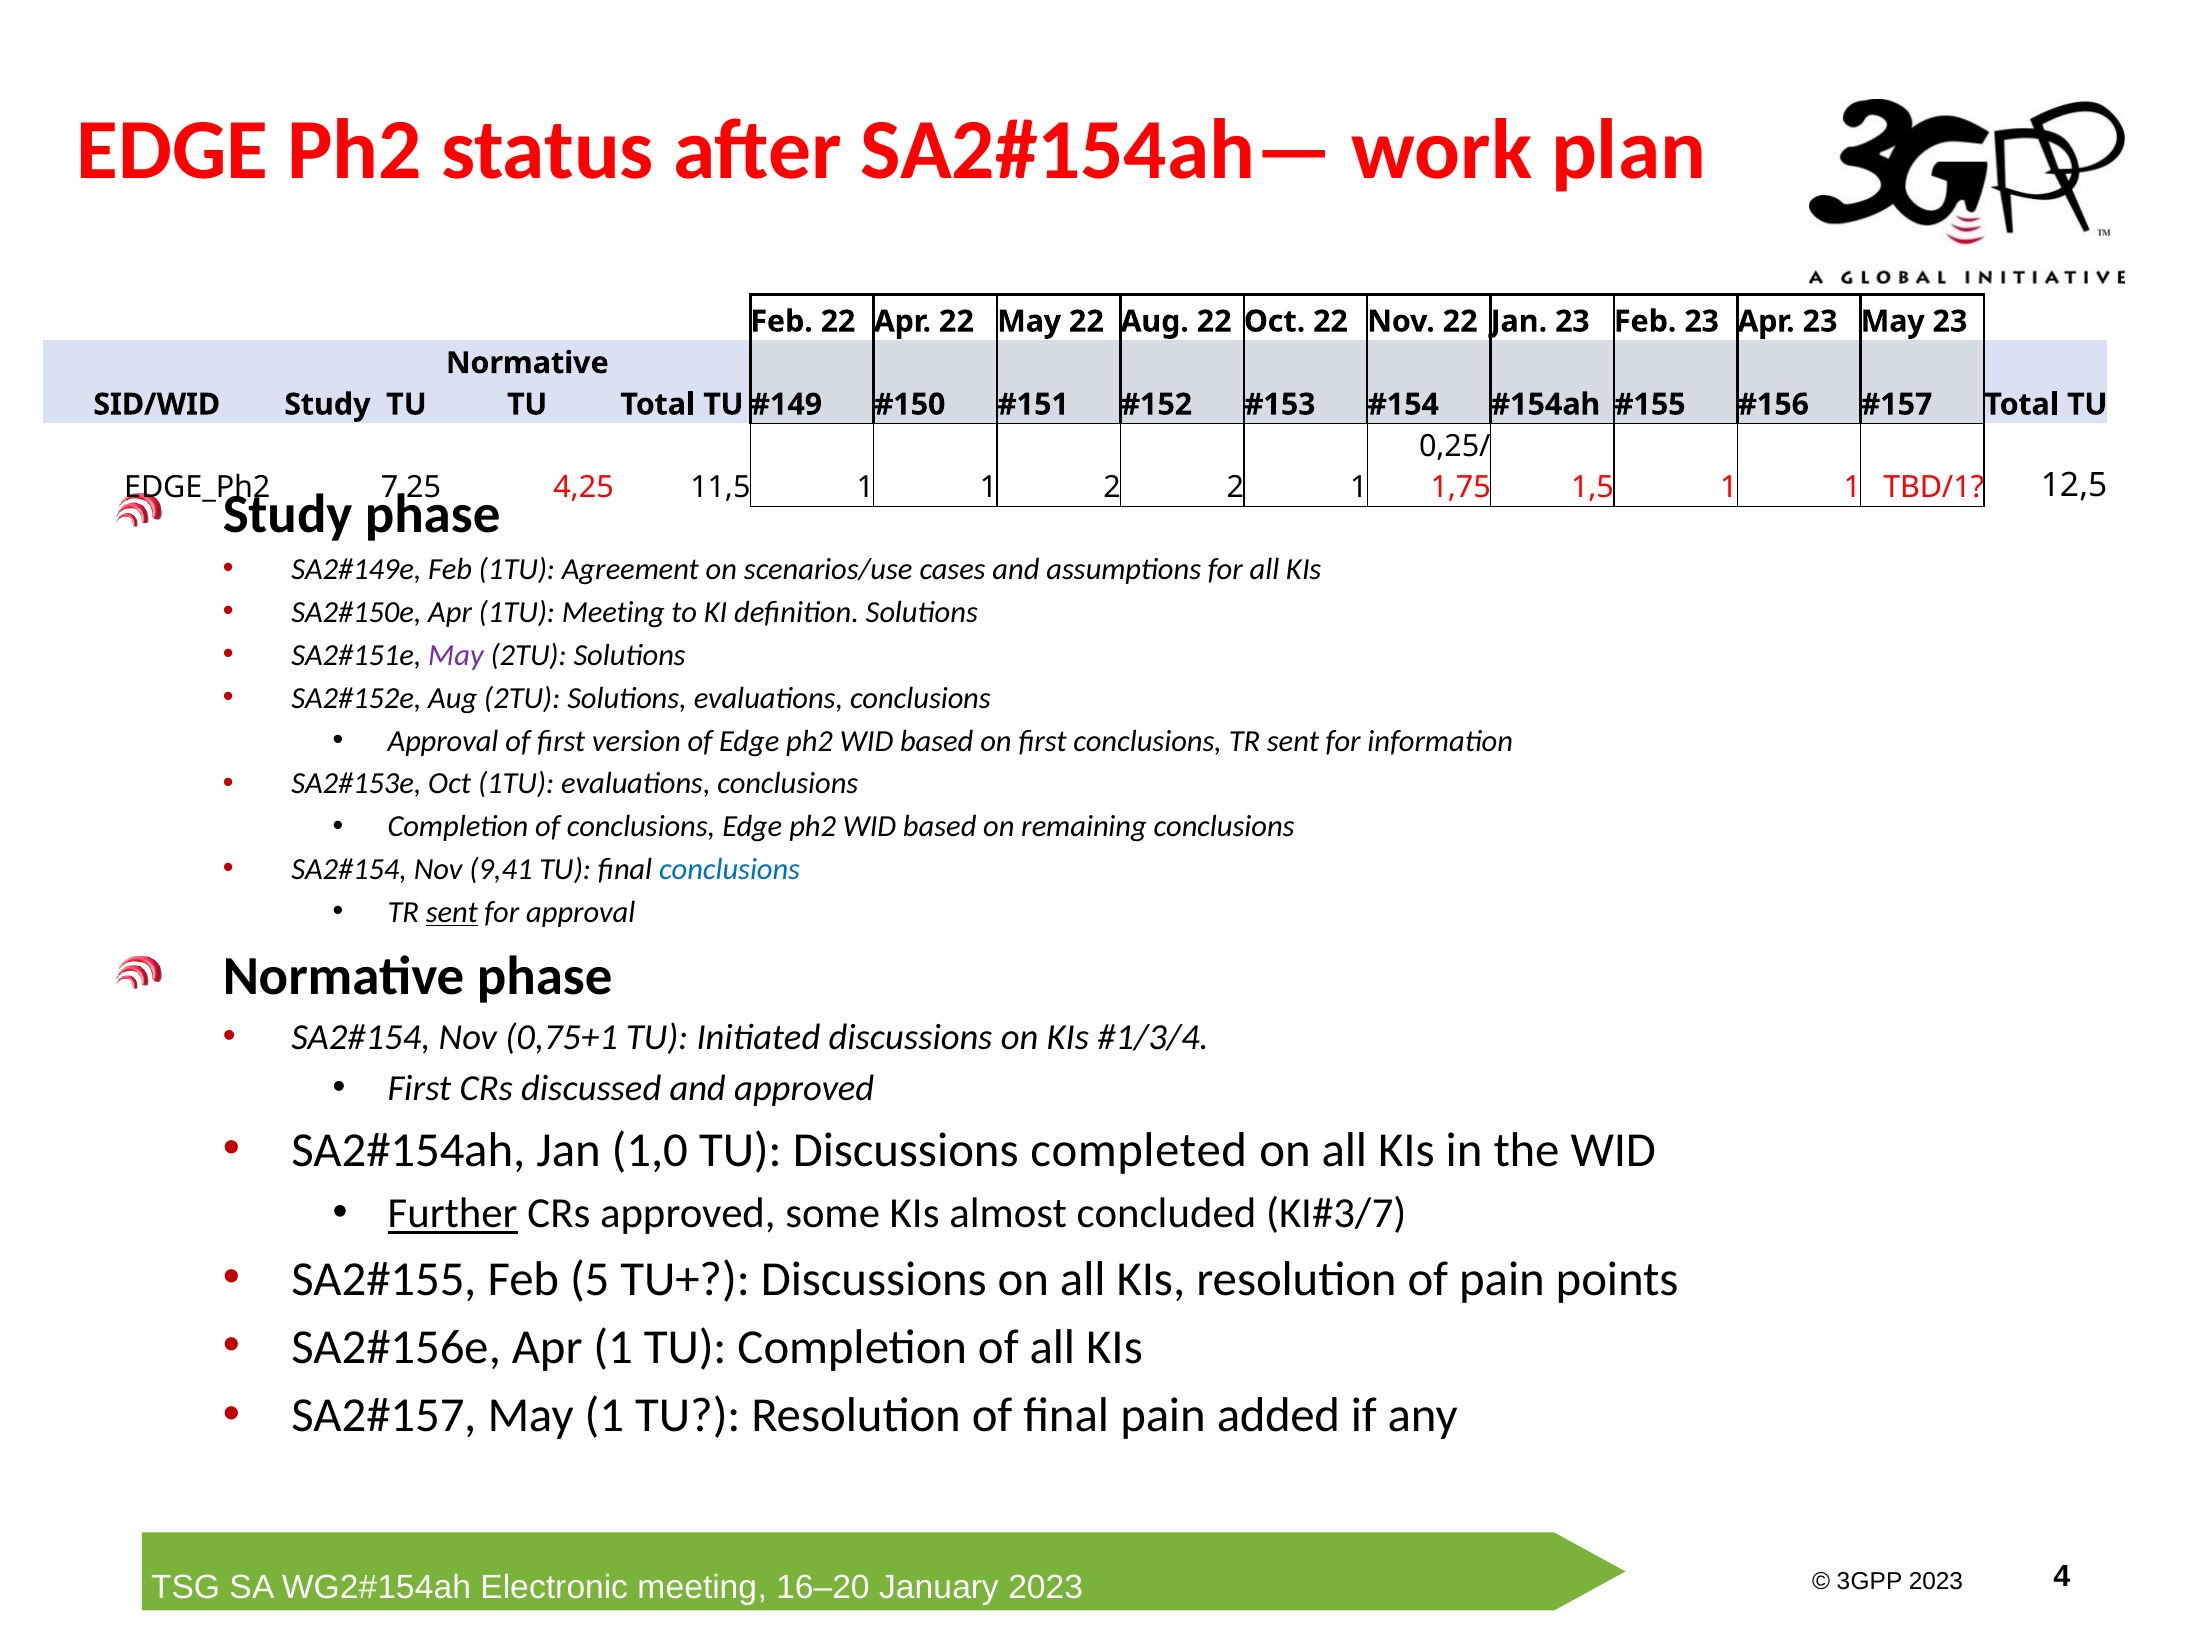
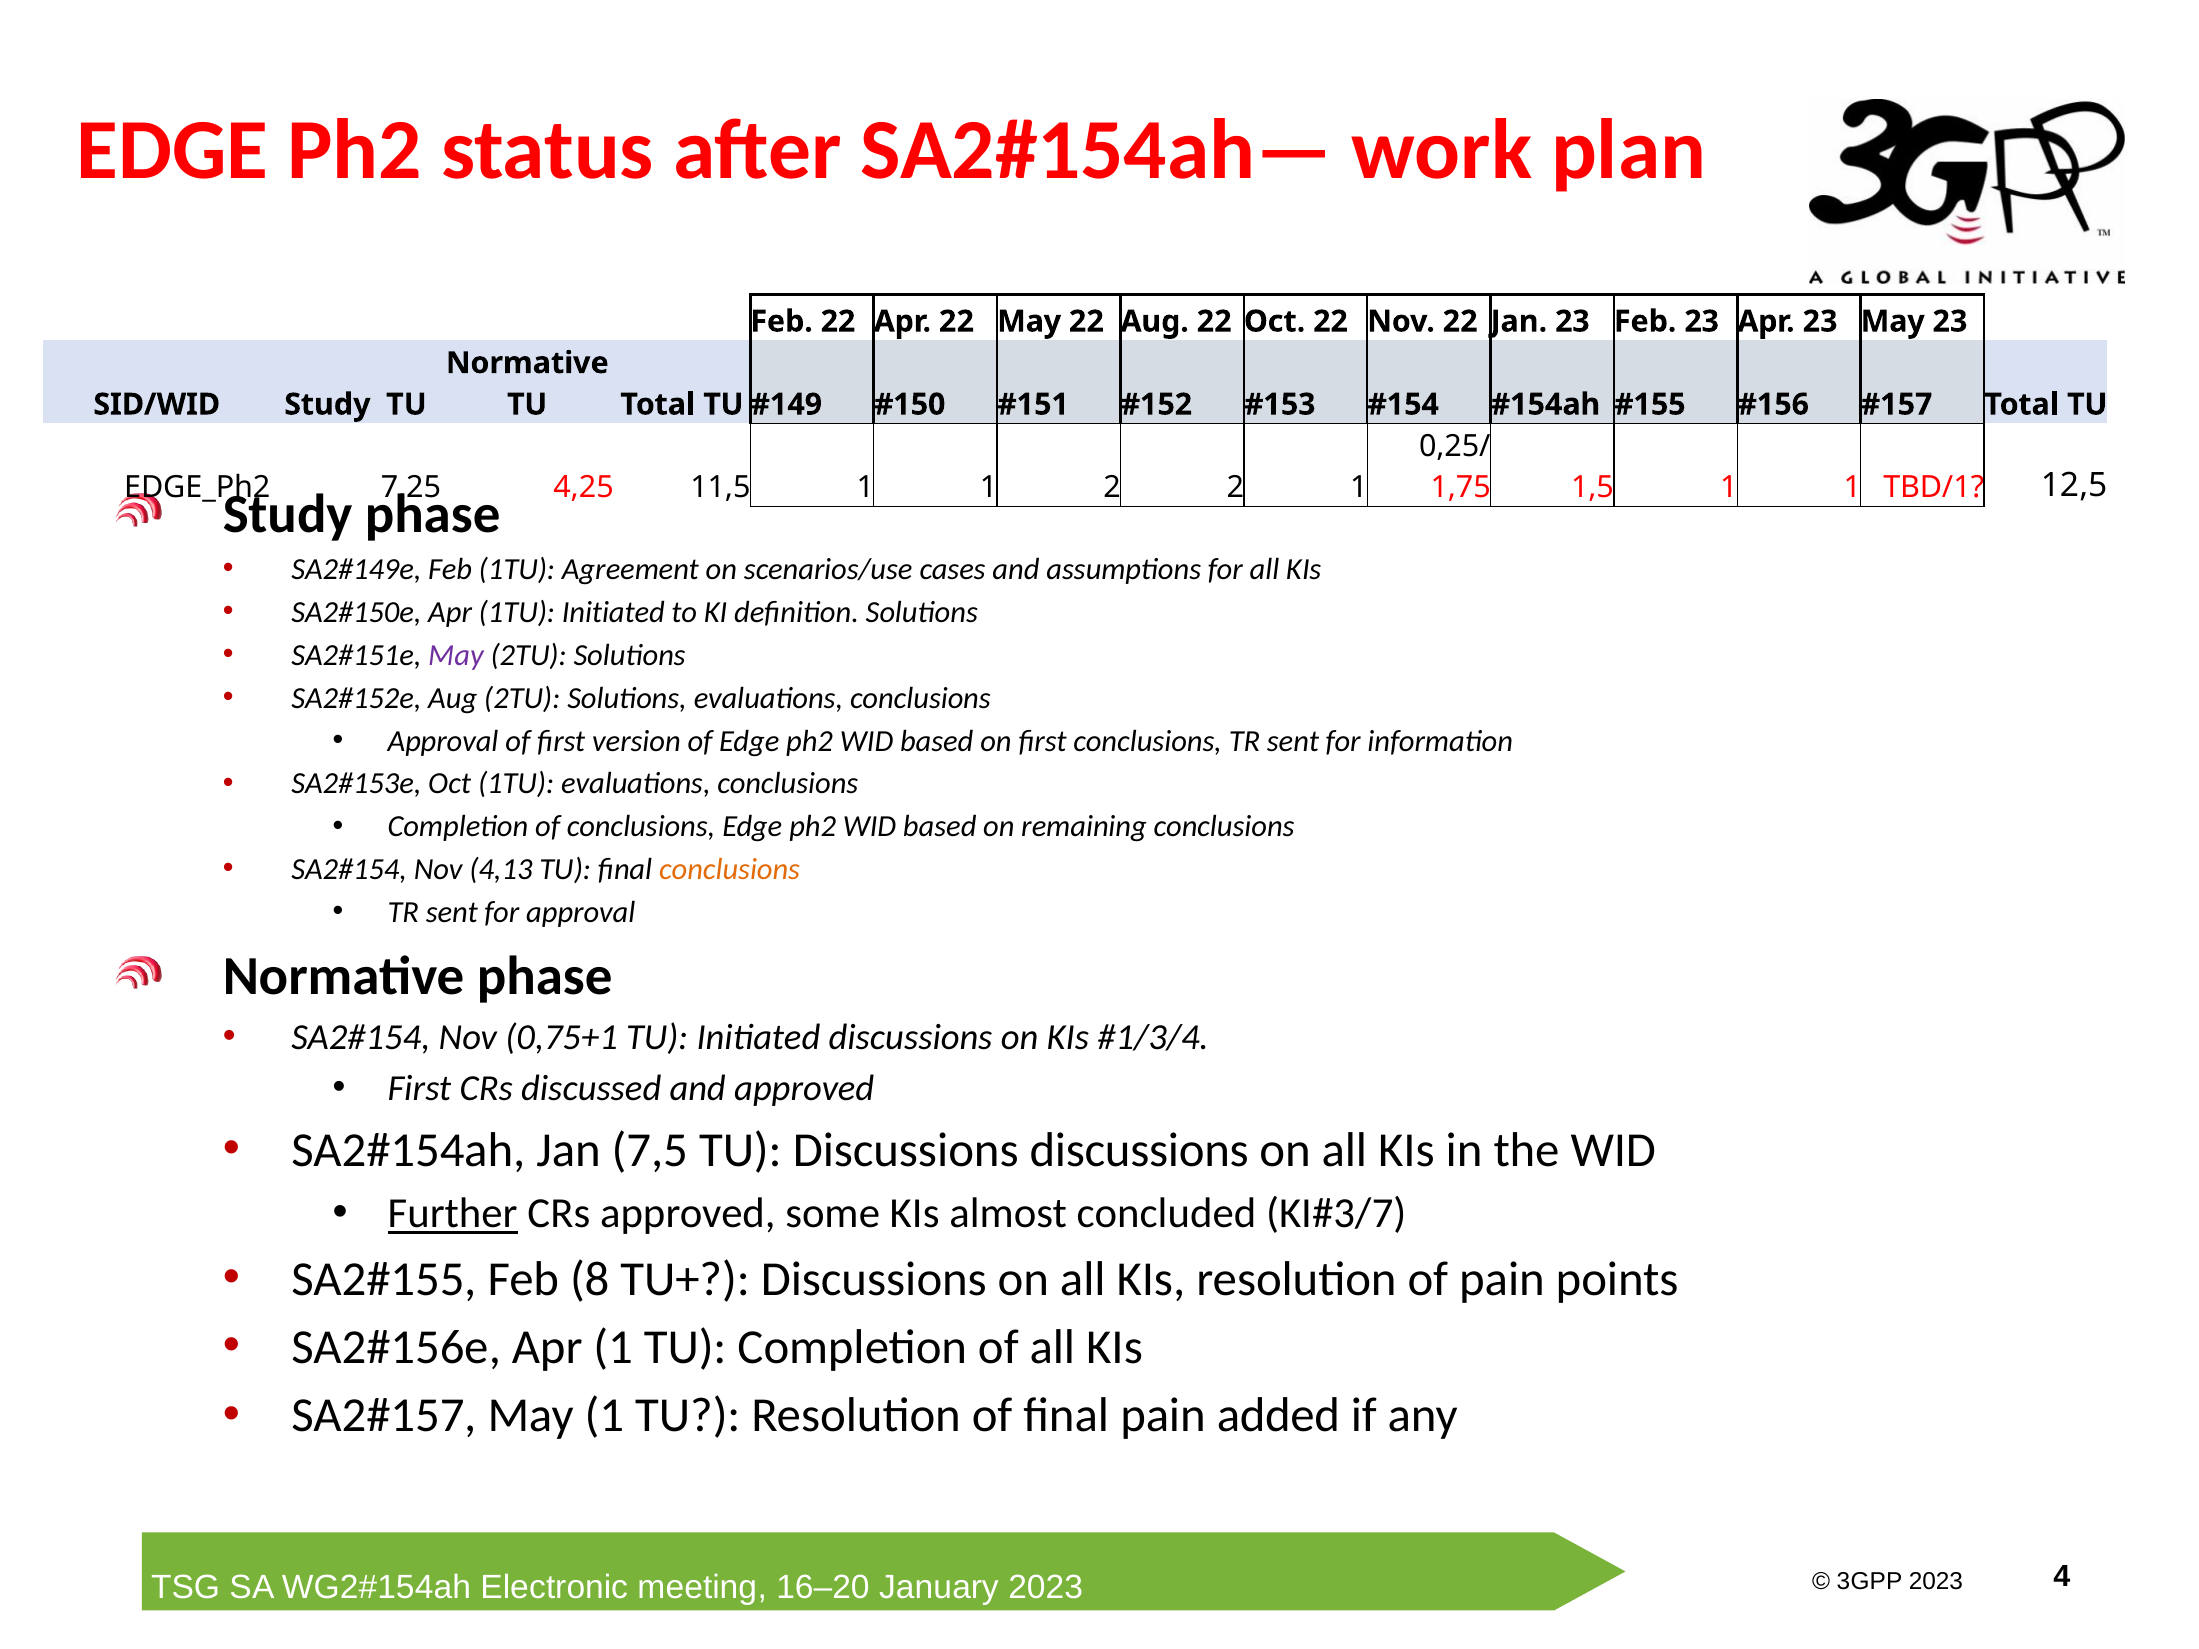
1TU Meeting: Meeting -> Initiated (613, 613)
9,41: 9,41 -> 4,13 (501, 870)
conclusions colour: blue -> orange (730, 870)
sent underline: present -> none (452, 913)
1,0: 1,0 -> 7,5 (650, 1151)
Discussions completed: completed -> discussions (1139, 1151)
5: 5 -> 8 (590, 1279)
